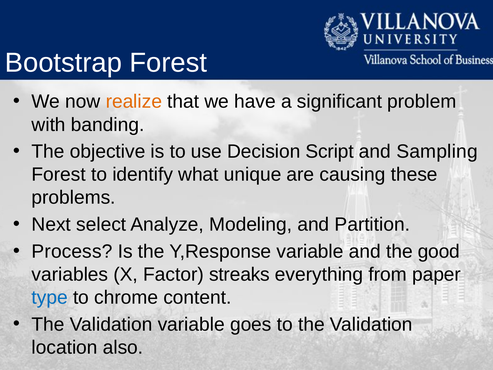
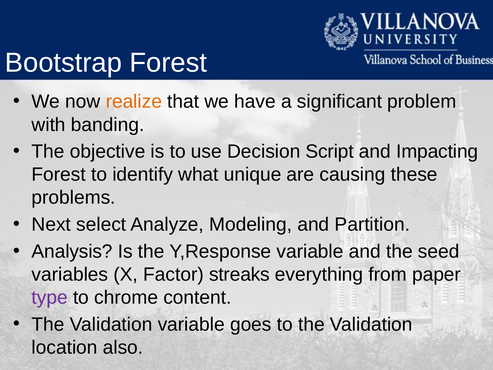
Sampling: Sampling -> Impacting (437, 151)
Process: Process -> Analysis (72, 251)
good: good -> seed (439, 251)
type colour: blue -> purple (50, 297)
